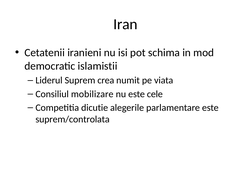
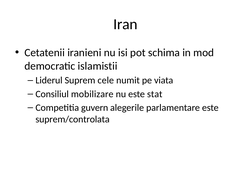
crea: crea -> cele (106, 80)
cele: cele -> stat (155, 94)
dicutie: dicutie -> guvern (95, 108)
